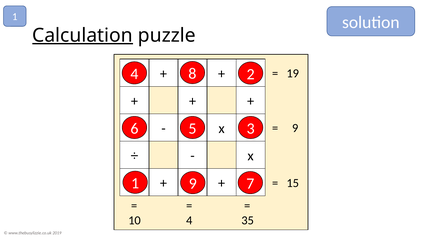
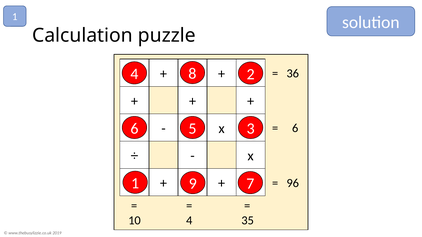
Calculation underline: present -> none (83, 35)
19: 19 -> 36 (293, 74)
9: 9 -> 6 (295, 128)
15: 15 -> 96 (293, 183)
